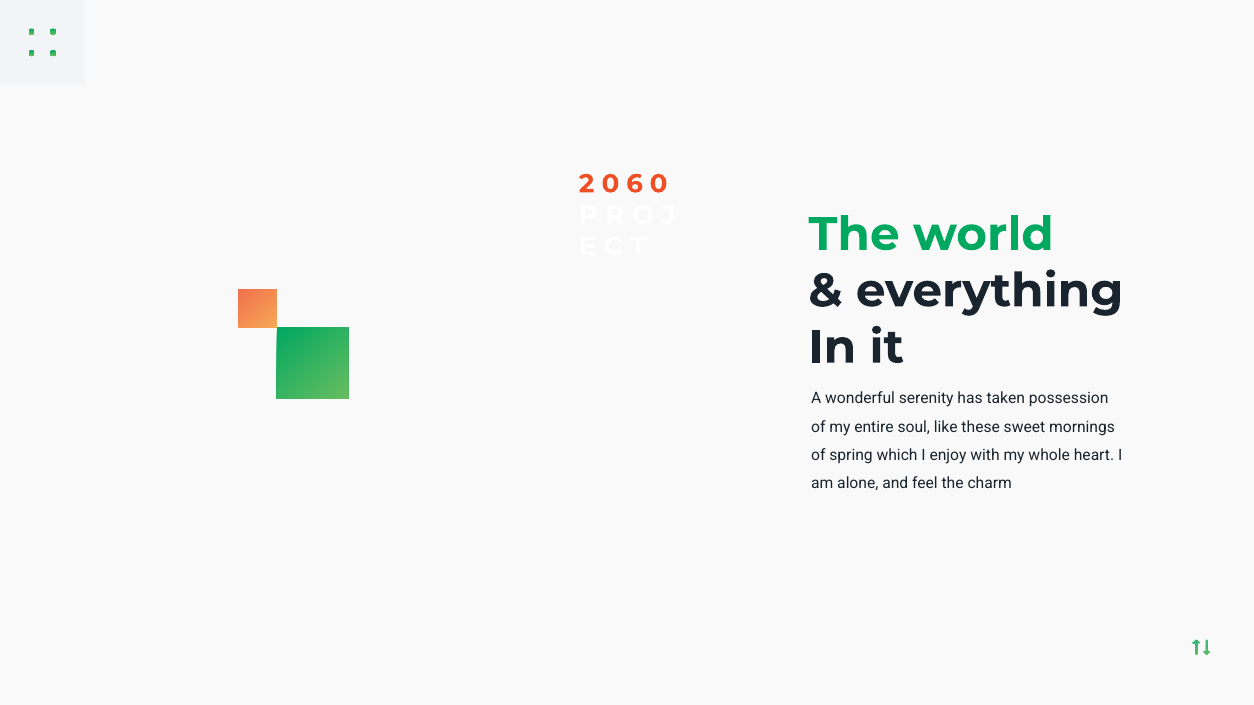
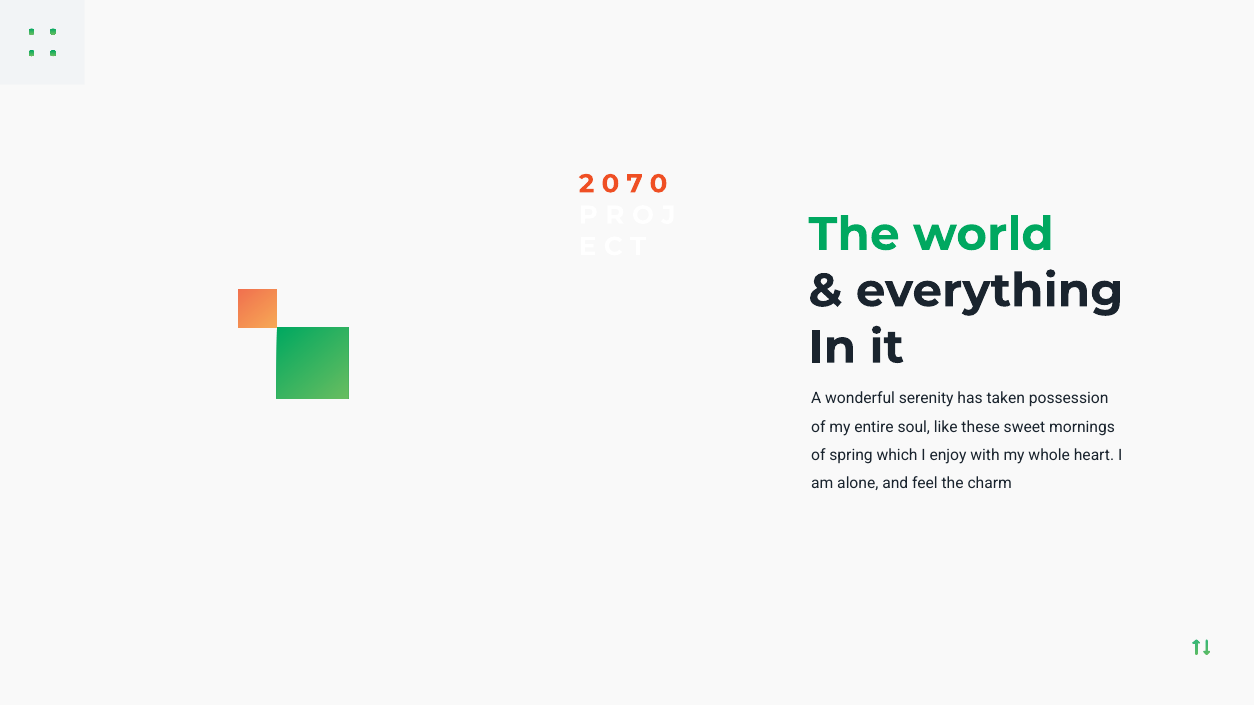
6: 6 -> 7 (635, 184)
